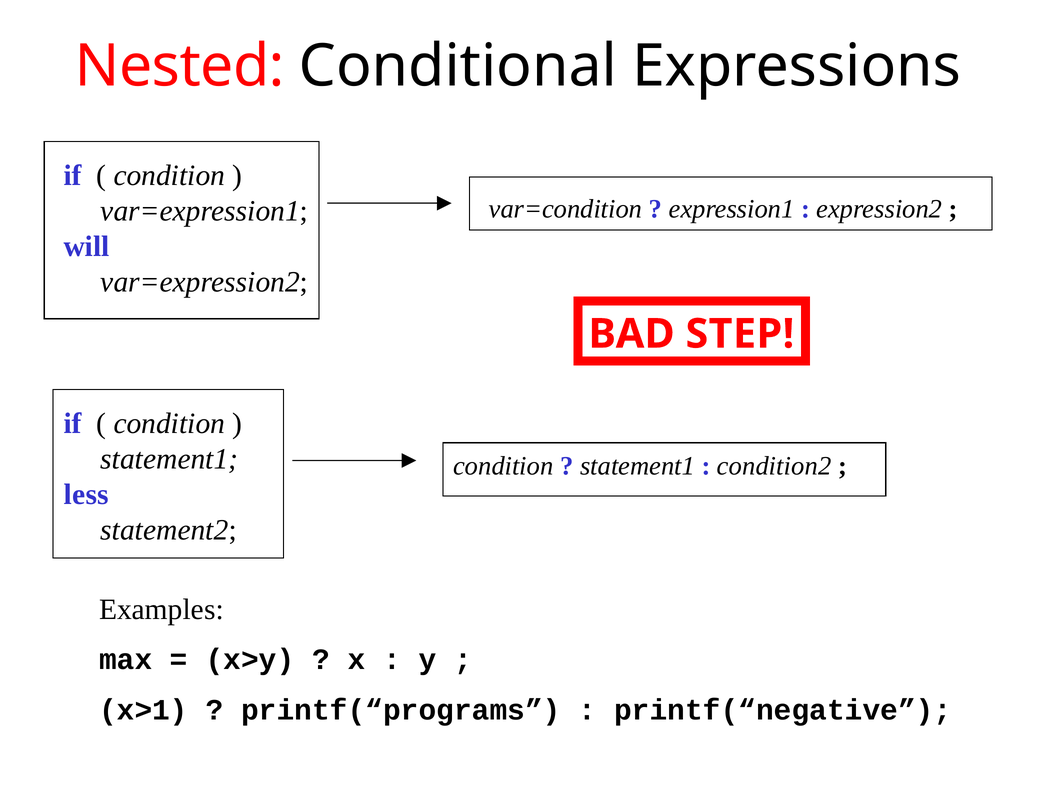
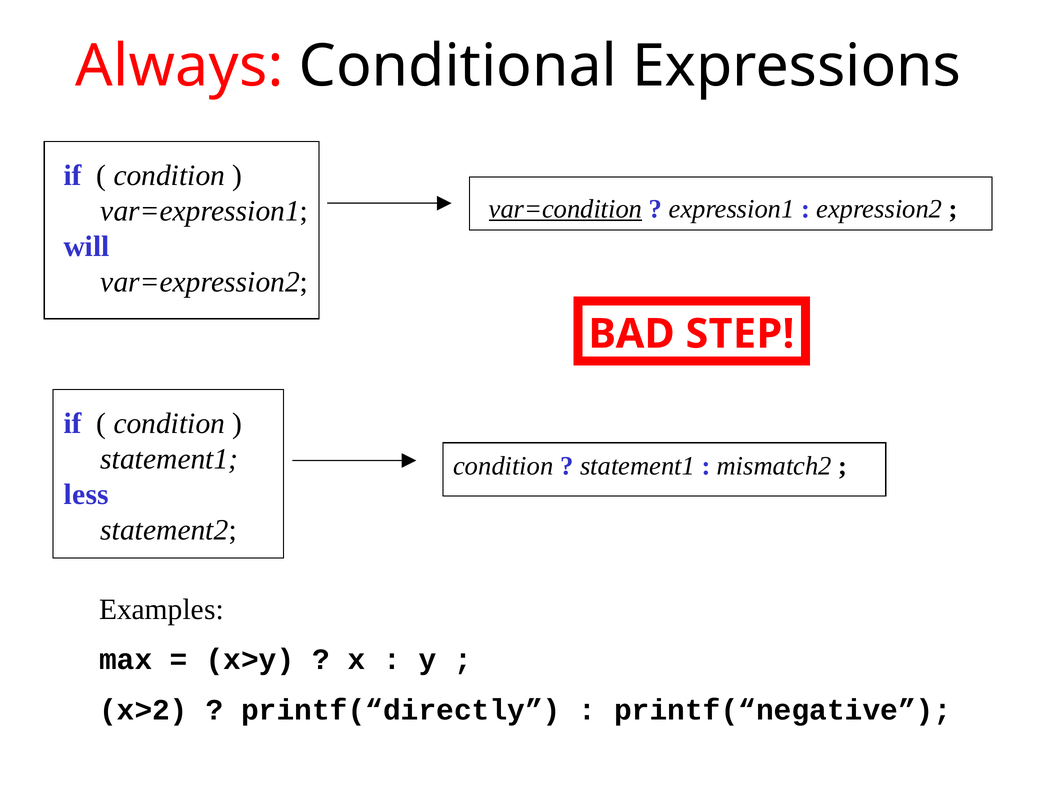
Nested: Nested -> Always (179, 66)
var=condition underline: none -> present (566, 209)
condition2: condition2 -> mismatch2 (774, 466)
x>1: x>1 -> x>2 (143, 710)
printf(“programs: printf(“programs -> printf(“directly (401, 710)
